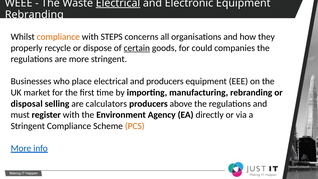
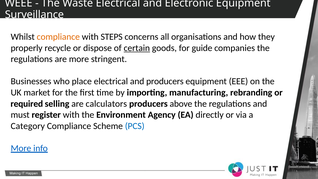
Electrical underline: present -> none (118, 3)
Rebranding: Rebranding -> Surveillance (34, 15)
could: could -> guide (202, 48)
disposal: disposal -> required (27, 104)
Stringent: Stringent -> Category (28, 126)
PCS colour: orange -> blue (135, 126)
